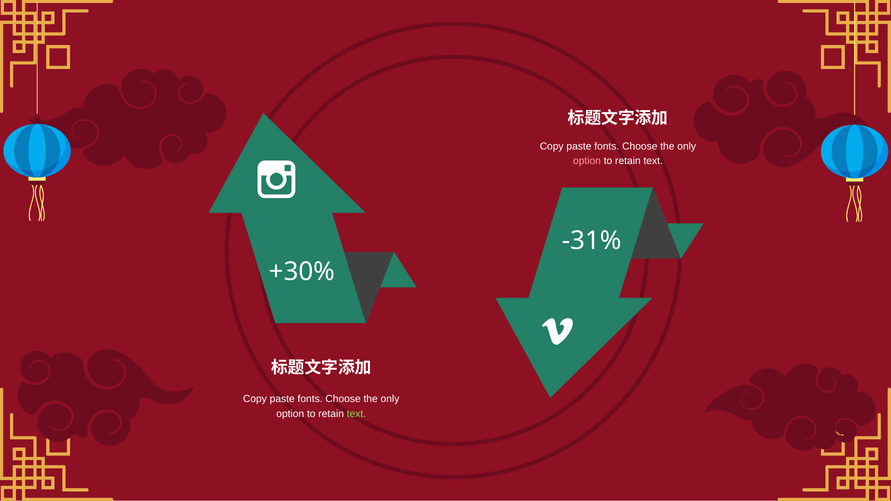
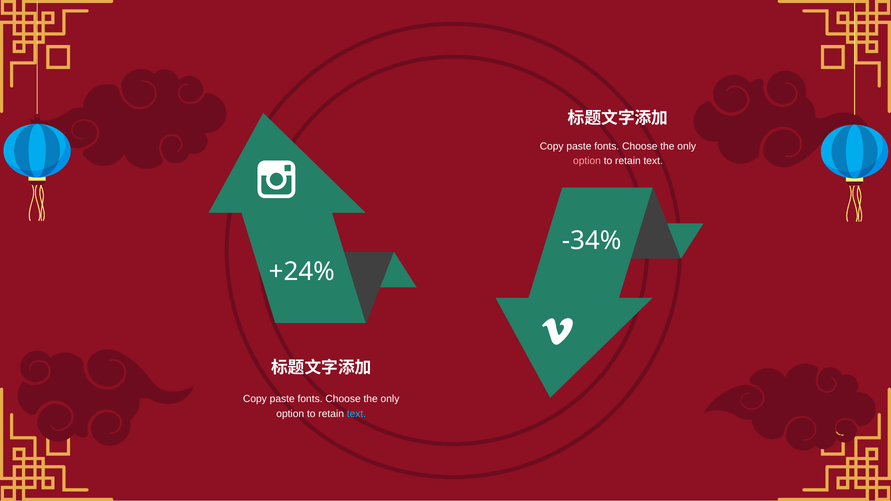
-31%: -31% -> -34% (592, 241)
+30%: +30% -> +24% (302, 272)
text colour: light green -> light blue (356, 414)
